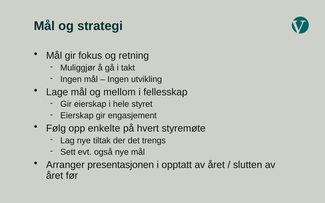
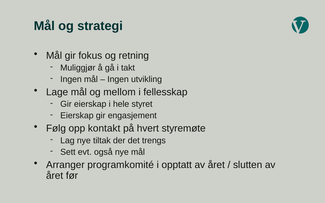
enkelte: enkelte -> kontakt (104, 128)
presentasjonen: presentasjonen -> programkomité (121, 165)
